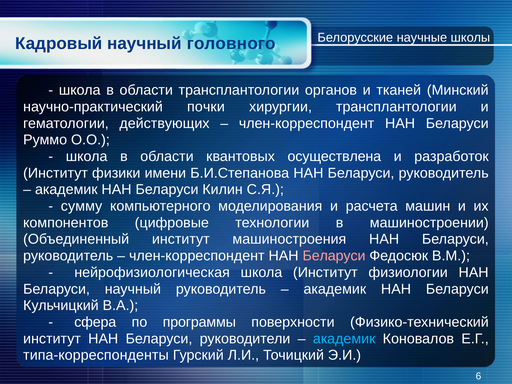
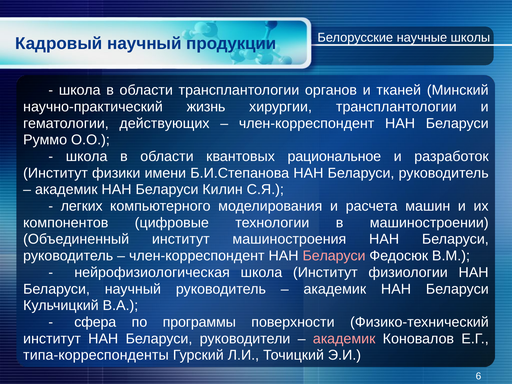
головного: головного -> продукции (231, 44)
почки: почки -> жизнь (206, 107)
осуществлена: осуществлена -> рациональное (334, 156)
сумму: сумму -> легких (82, 206)
академик colour: light blue -> pink (344, 339)
